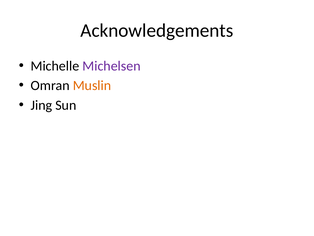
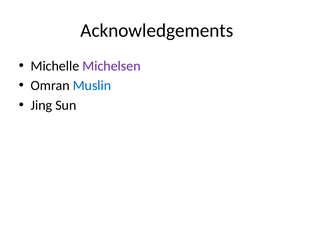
Muslin colour: orange -> blue (92, 85)
